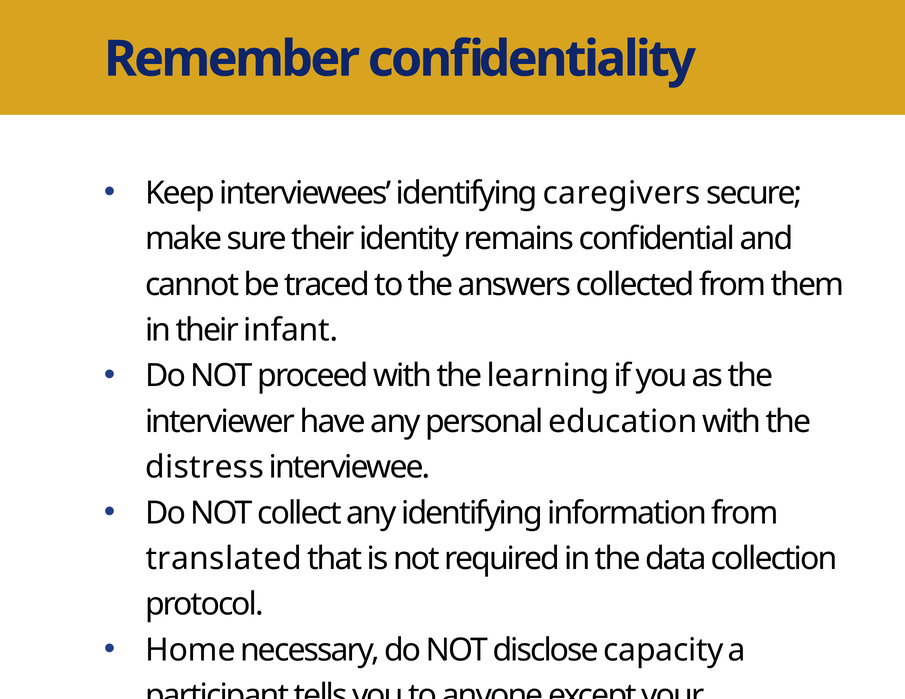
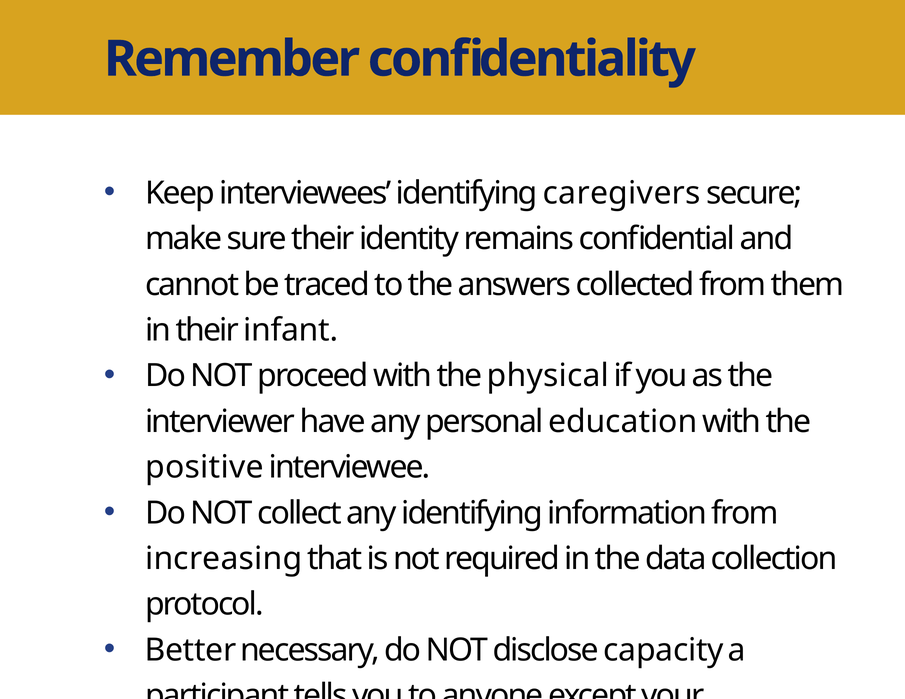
learning: learning -> physical (548, 376)
distress: distress -> positive (205, 467)
translated: translated -> increasing (224, 559)
Home: Home -> Better (191, 650)
